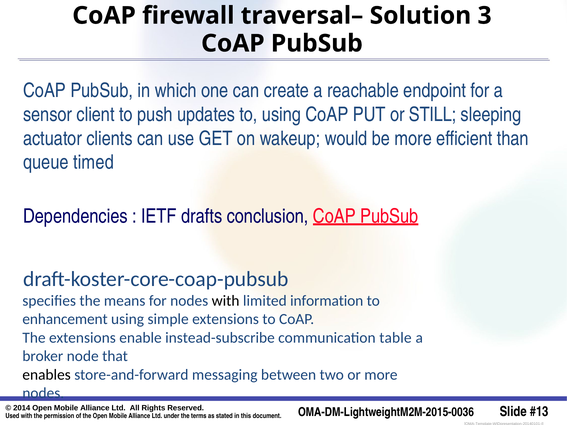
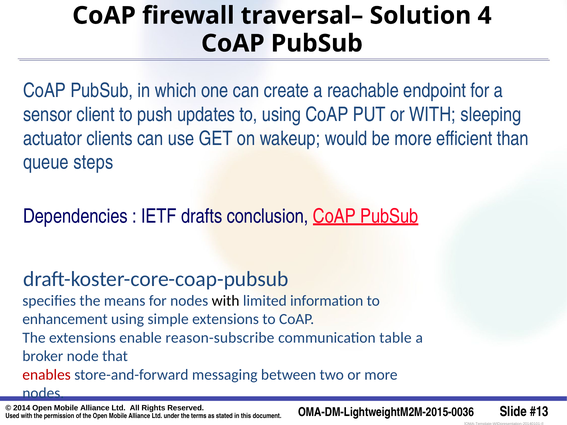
3: 3 -> 4 (485, 16)
or STILL: STILL -> WITH (432, 115)
timed: timed -> steps (93, 163)
instead-subscribe: instead-subscribe -> reason-subscribe (220, 338)
enables colour: black -> red (47, 375)
